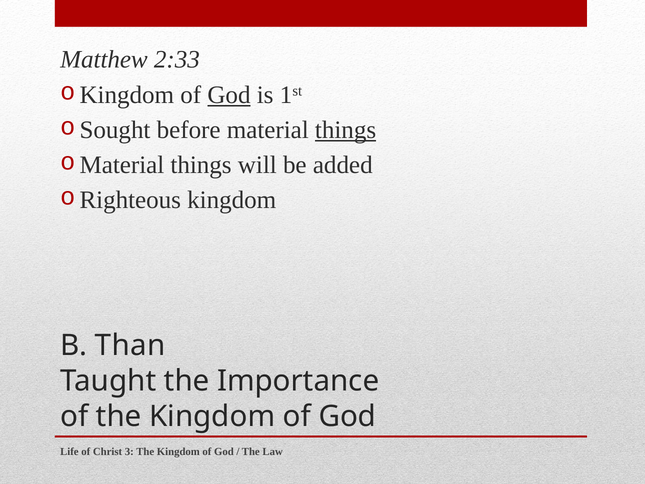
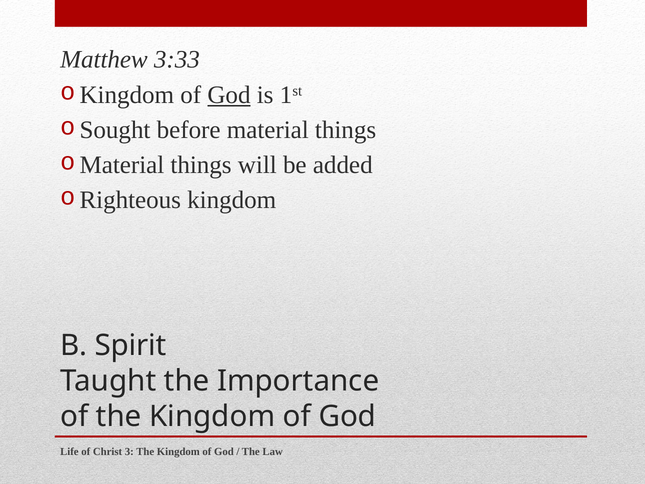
2:33: 2:33 -> 3:33 (177, 60)
things underline: present -> none (346, 130)
Than: Than -> Spirit (130, 346)
